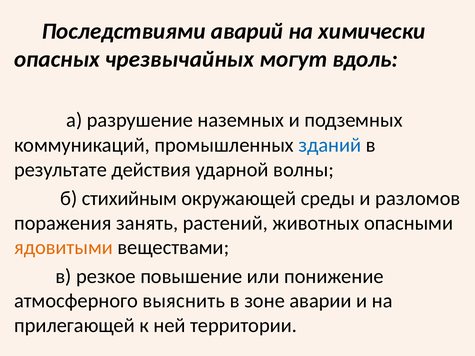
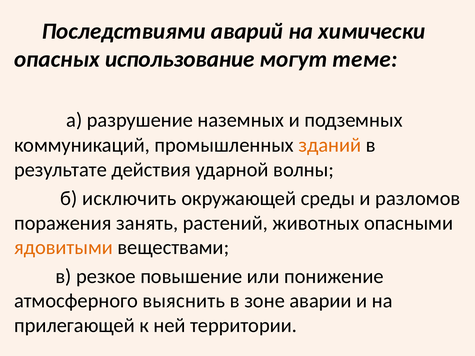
чрезвычайных: чрезвычайных -> использование (180, 59)
вдоль: вдоль -> теме (365, 59)
зданий colour: blue -> orange (330, 145)
стихийным: стихийным -> исключить (129, 199)
